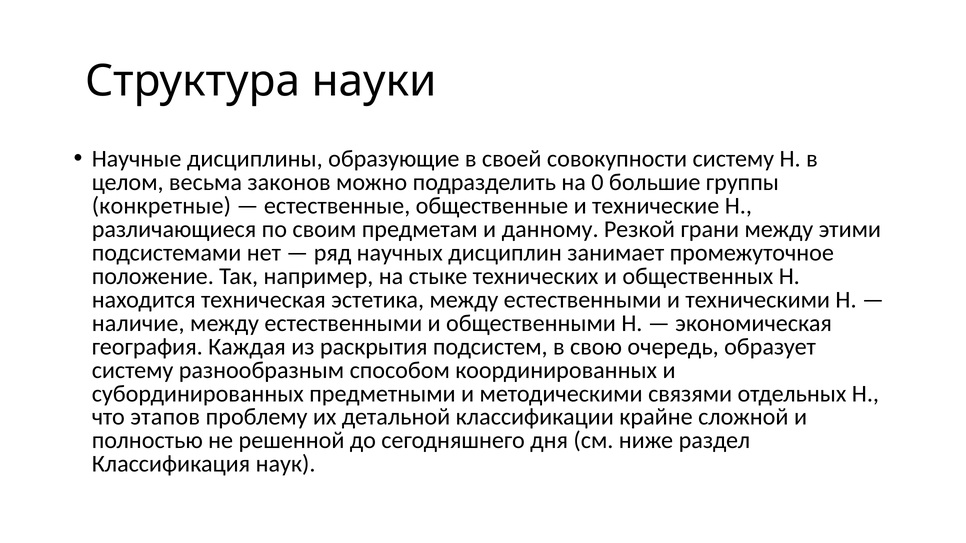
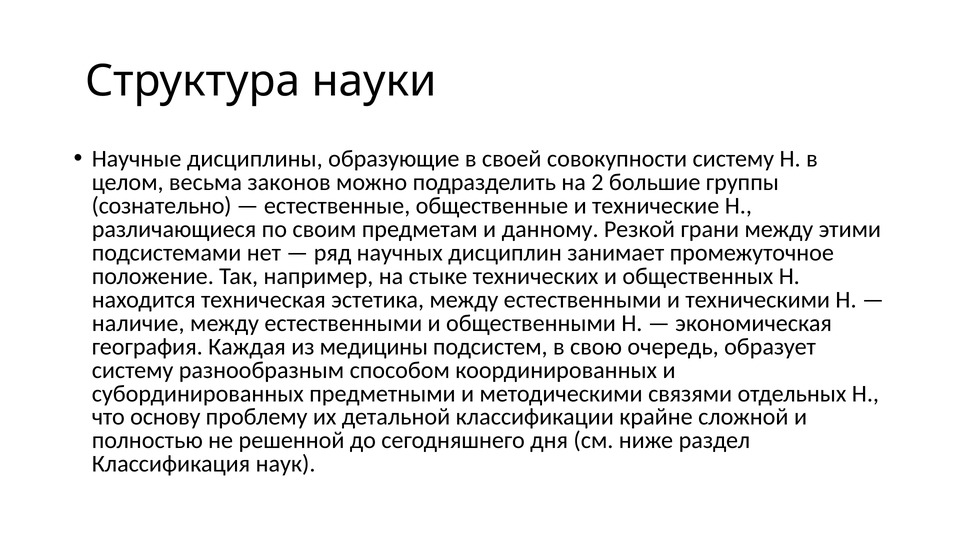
0: 0 -> 2 (597, 183)
конкретные: конкретные -> сознательно (162, 206)
раскрытия: раскрытия -> медицины (374, 347)
этапов: этапов -> основу (165, 417)
